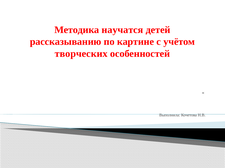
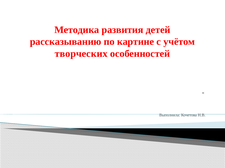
научатся: научатся -> развития (122, 30)
